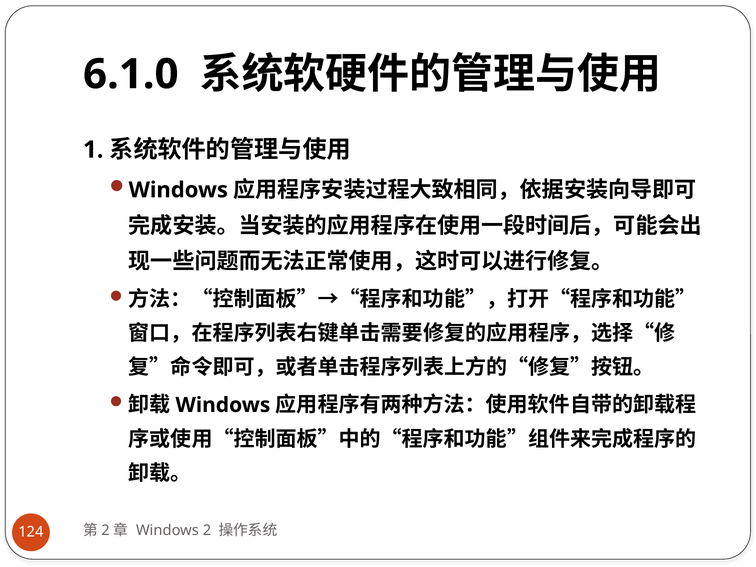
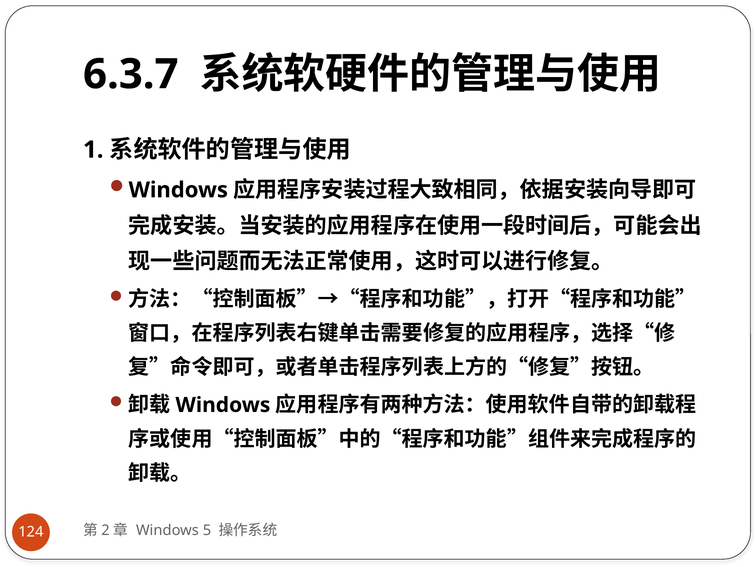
6.1.0: 6.1.0 -> 6.3.7 (131, 74)
2: 2 -> 5 (207, 530)
